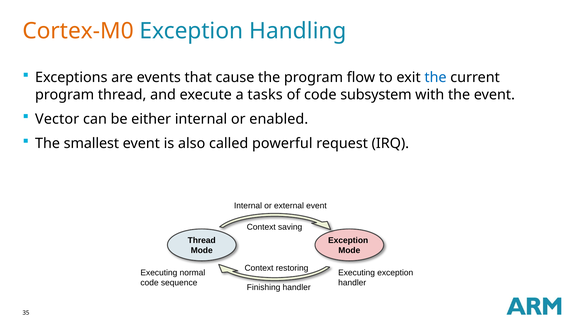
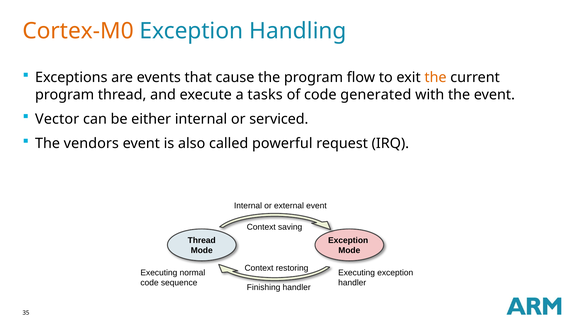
the colour: blue -> orange (436, 77)
subsystem: subsystem -> generated (376, 95)
enabled: enabled -> serviced (279, 119)
smallest: smallest -> vendors (91, 143)
